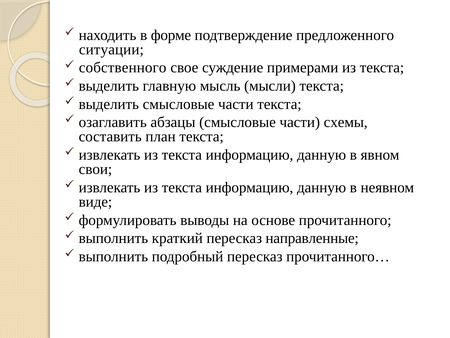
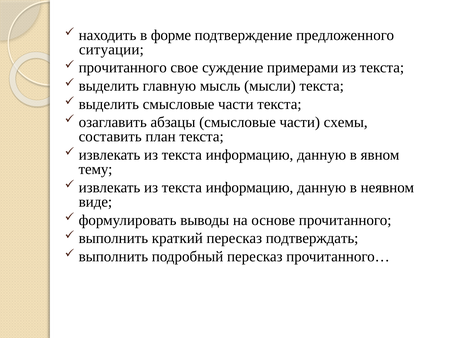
собственного: собственного -> прочитанного (123, 68)
свои: свои -> тему (95, 169)
направленные: направленные -> подтверждать (312, 238)
